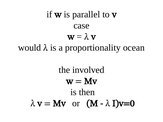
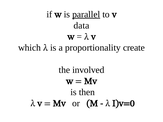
parallel underline: none -> present (86, 14)
case: case -> data (81, 26)
would: would -> which (29, 48)
ocean: ocean -> create (134, 48)
